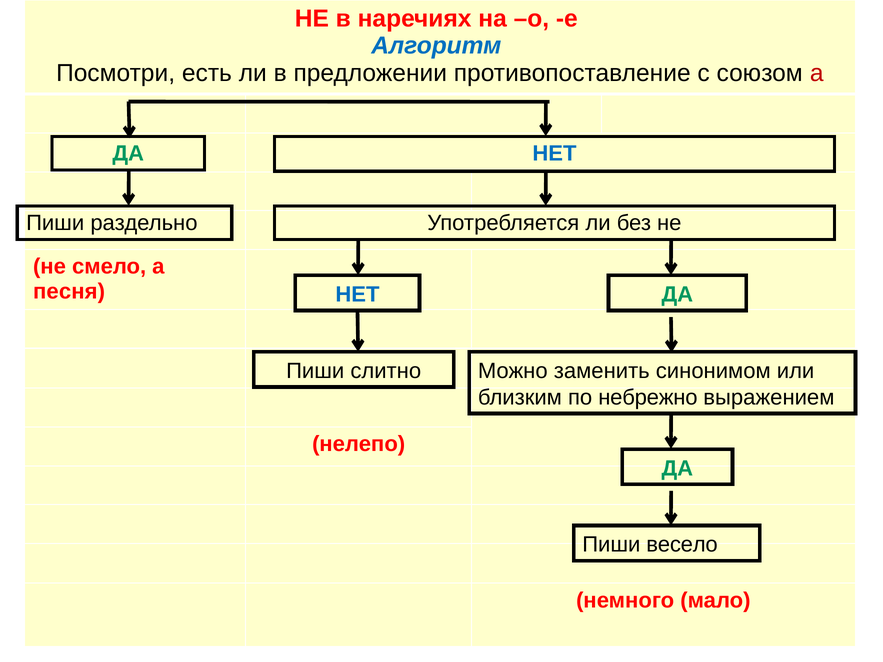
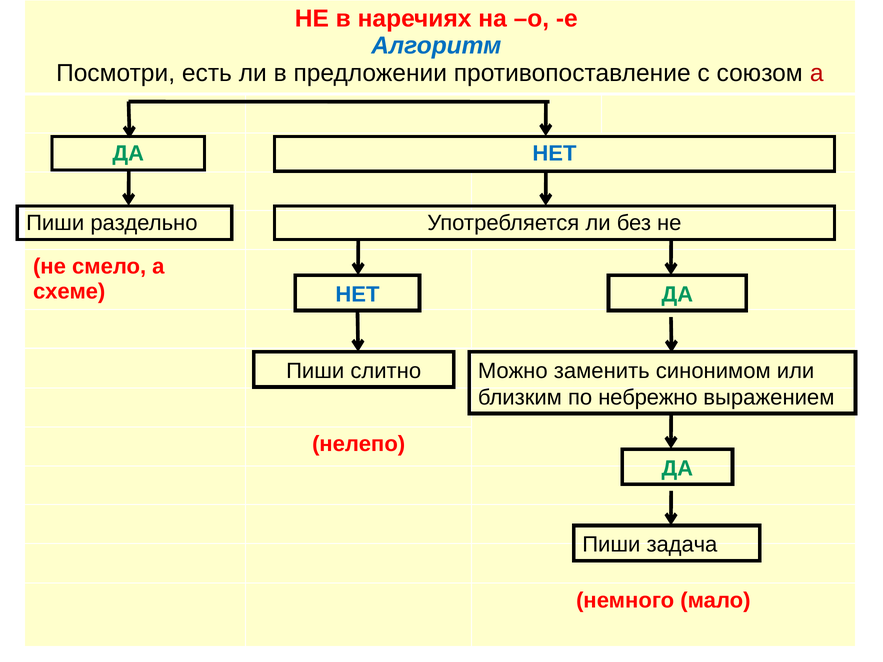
песня: песня -> схеме (69, 292)
весело: весело -> задача (682, 545)
